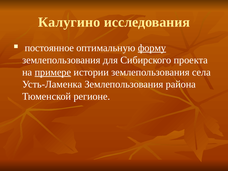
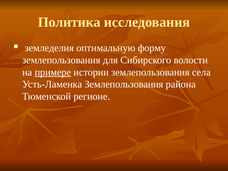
Калугино: Калугино -> Политика (69, 22)
постоянное: постоянное -> земледелия (49, 48)
форму underline: present -> none (152, 48)
проекта: проекта -> волости (191, 60)
